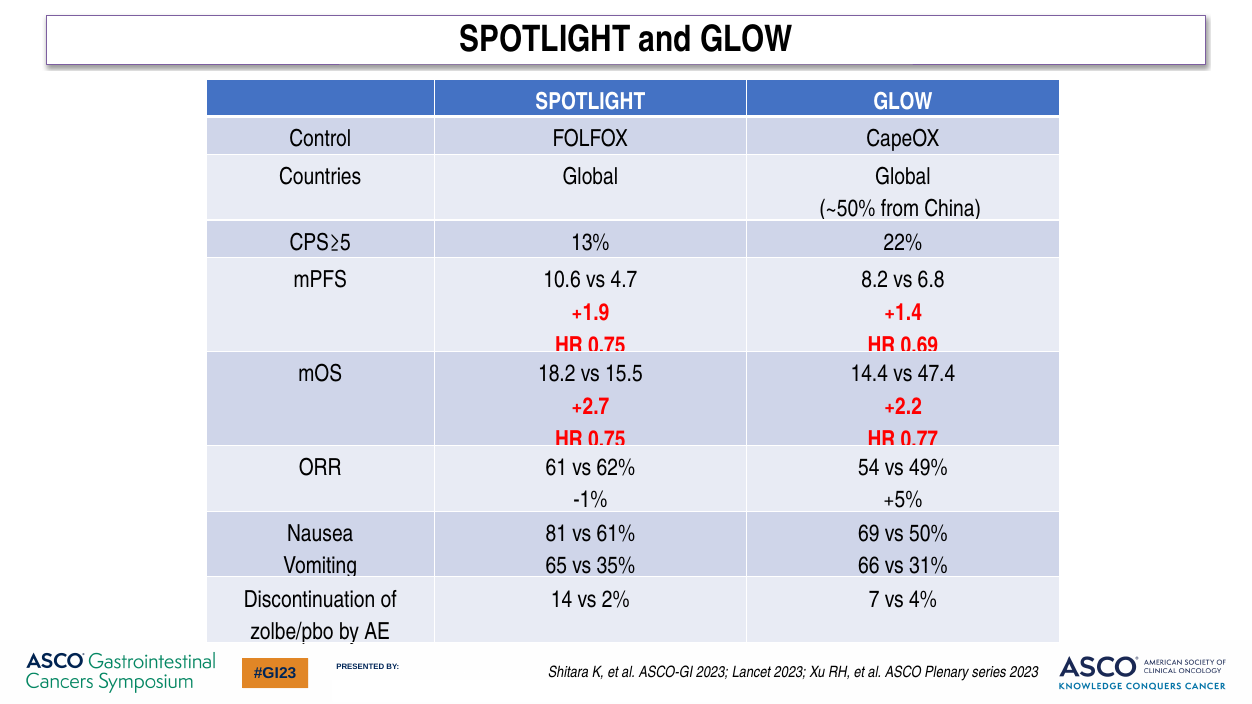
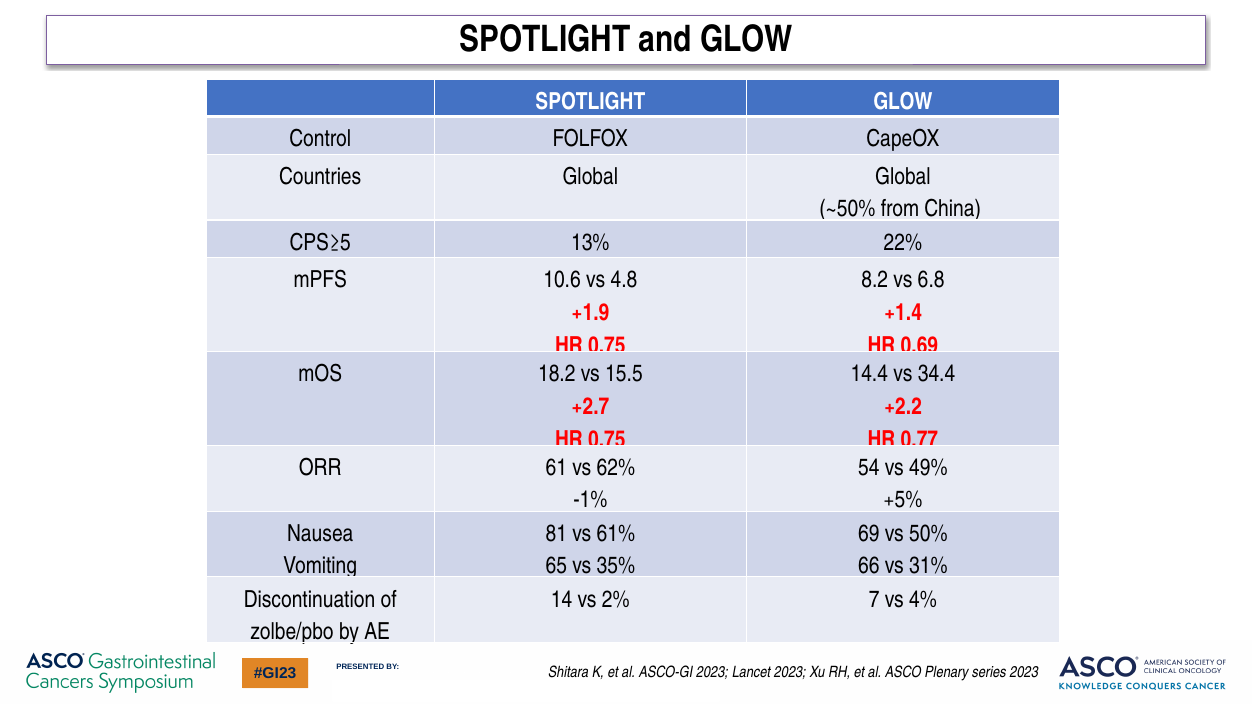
4.7: 4.7 -> 4.8 (624, 280)
47.4: 47.4 -> 34.4 (937, 374)
